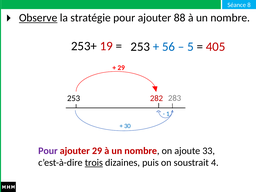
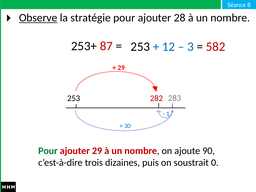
88: 88 -> 28 (180, 18)
19: 19 -> 87 (106, 46)
56: 56 -> 12 (169, 47)
5: 5 -> 3 (190, 47)
405: 405 -> 582 (216, 47)
Pour colour: purple -> green (48, 151)
33: 33 -> 90 (209, 151)
trois underline: present -> none (94, 163)
4: 4 -> 0 (215, 163)
